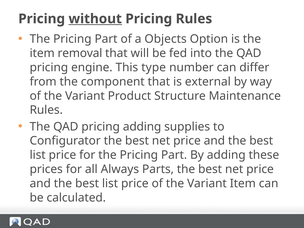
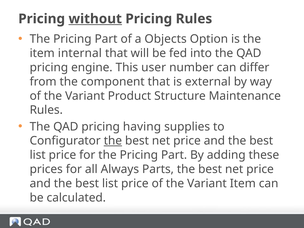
removal: removal -> internal (80, 53)
type: type -> user (154, 67)
pricing adding: adding -> having (142, 127)
the underline: none -> present (113, 141)
